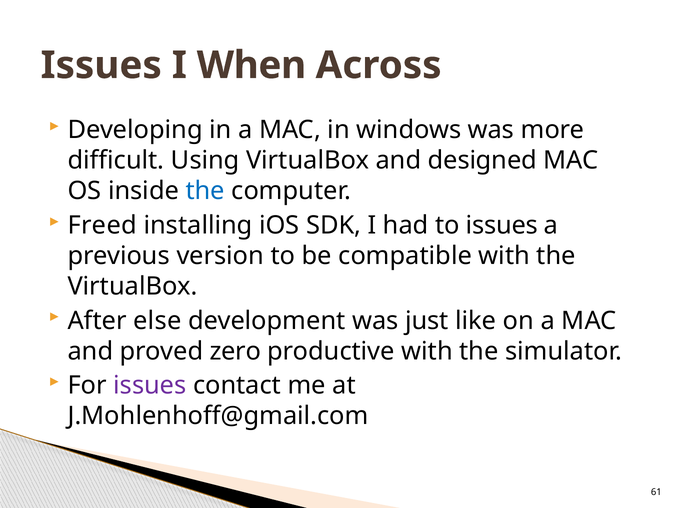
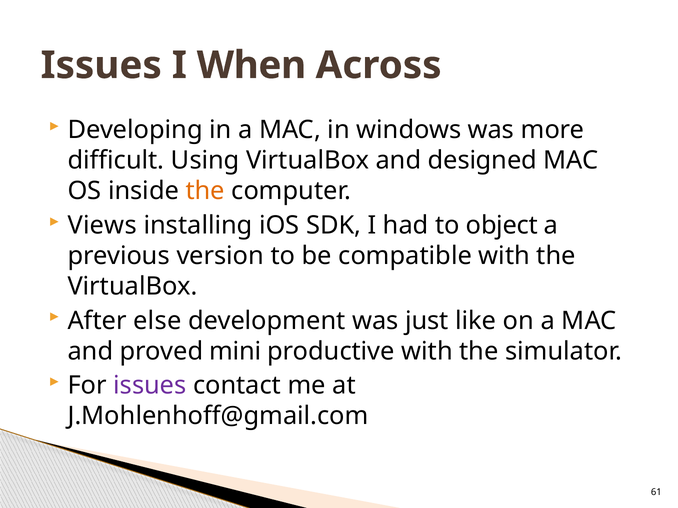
the colour: blue -> orange (205, 191)
Freed: Freed -> Views (102, 226)
to issues: issues -> object (502, 226)
zero: zero -> mini (235, 352)
